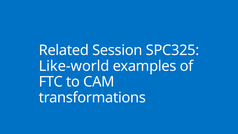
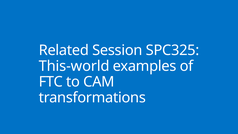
Like-world: Like-world -> This-world (74, 66)
